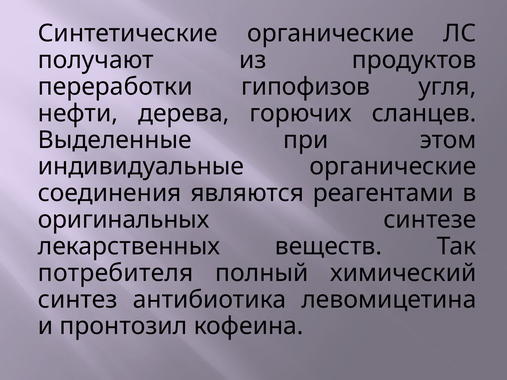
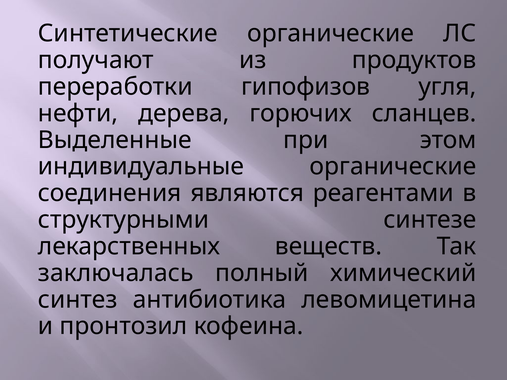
оригинальных: оригинальных -> структурными (123, 220)
потребителя: потребителя -> заключалась (116, 273)
